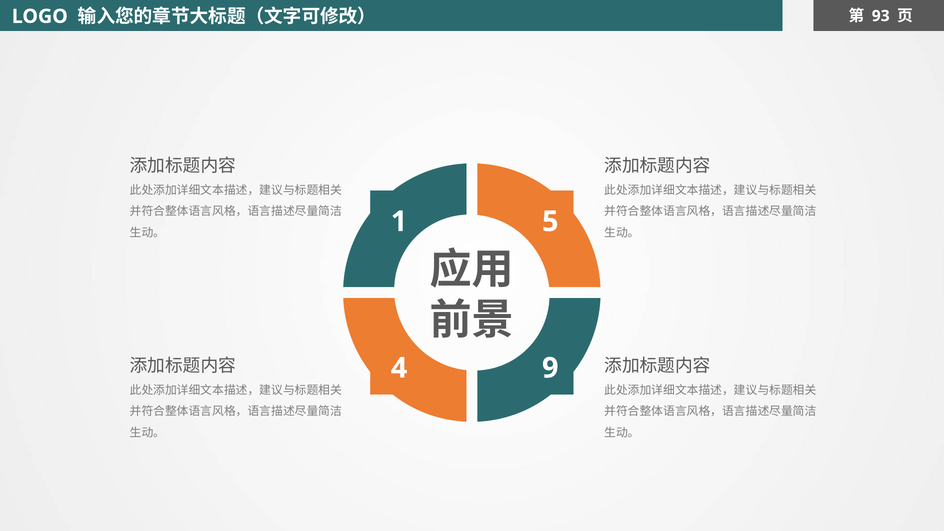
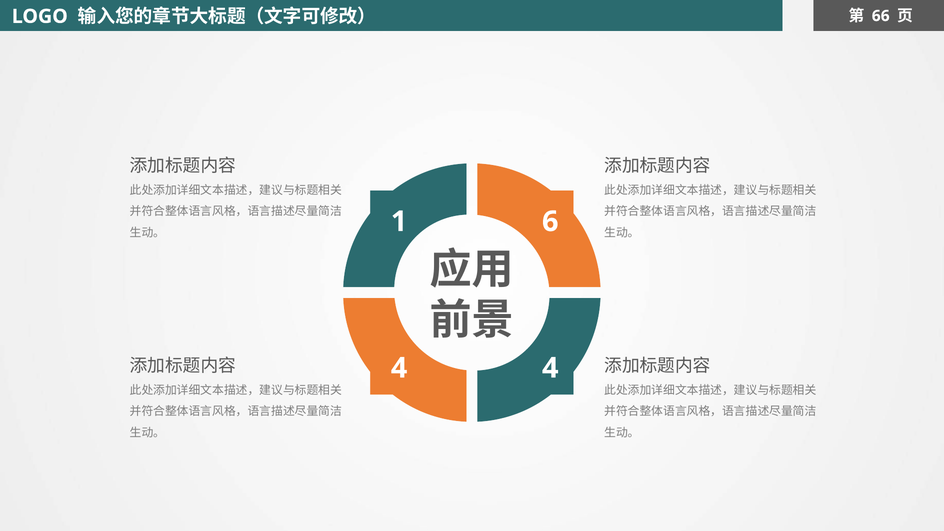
93: 93 -> 66 (881, 16)
5: 5 -> 6 (550, 222)
4 9: 9 -> 4 (550, 368)
